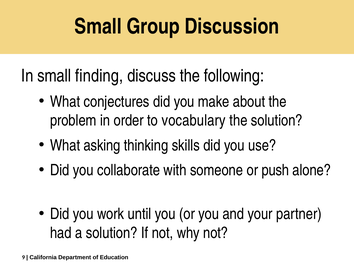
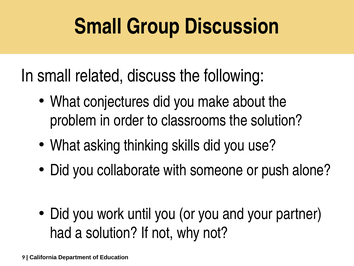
finding: finding -> related (99, 76)
vocabulary: vocabulary -> classrooms (194, 120)
